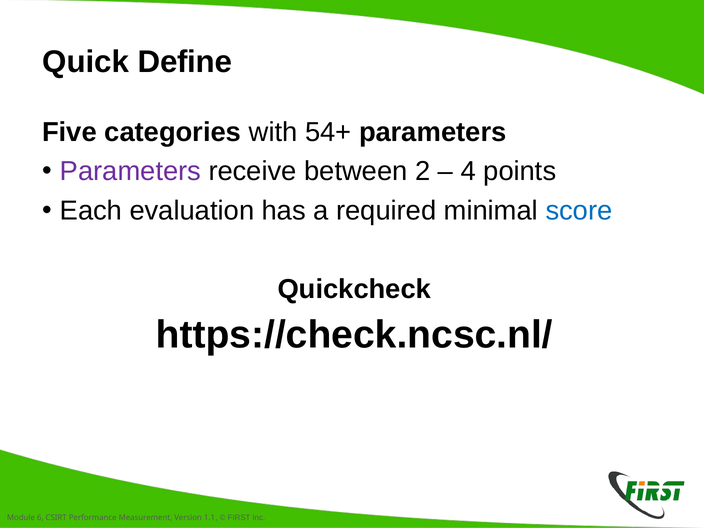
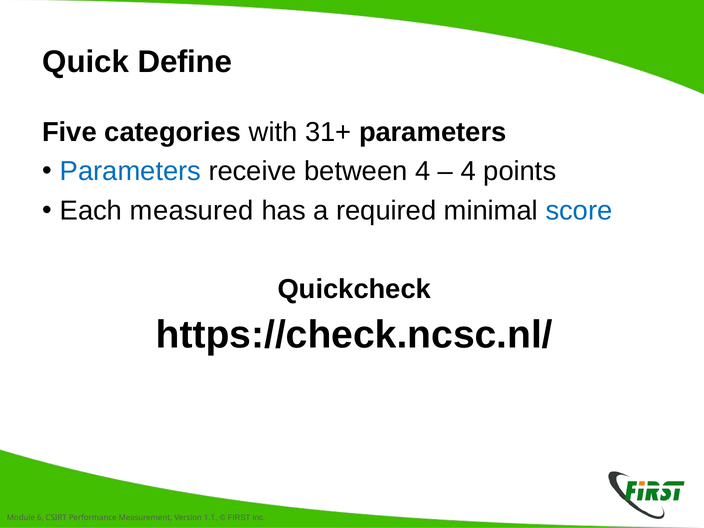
54+: 54+ -> 31+ (328, 132)
Parameters colour: purple -> blue (130, 171)
between 2: 2 -> 4 (423, 171)
evaluation: evaluation -> measured (192, 211)
